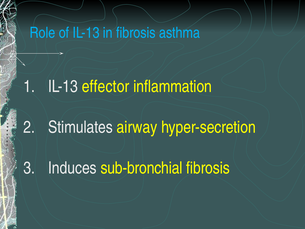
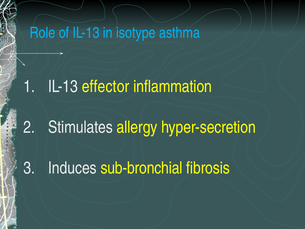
in fibrosis: fibrosis -> isotype (136, 33)
airway: airway -> allergy (137, 127)
